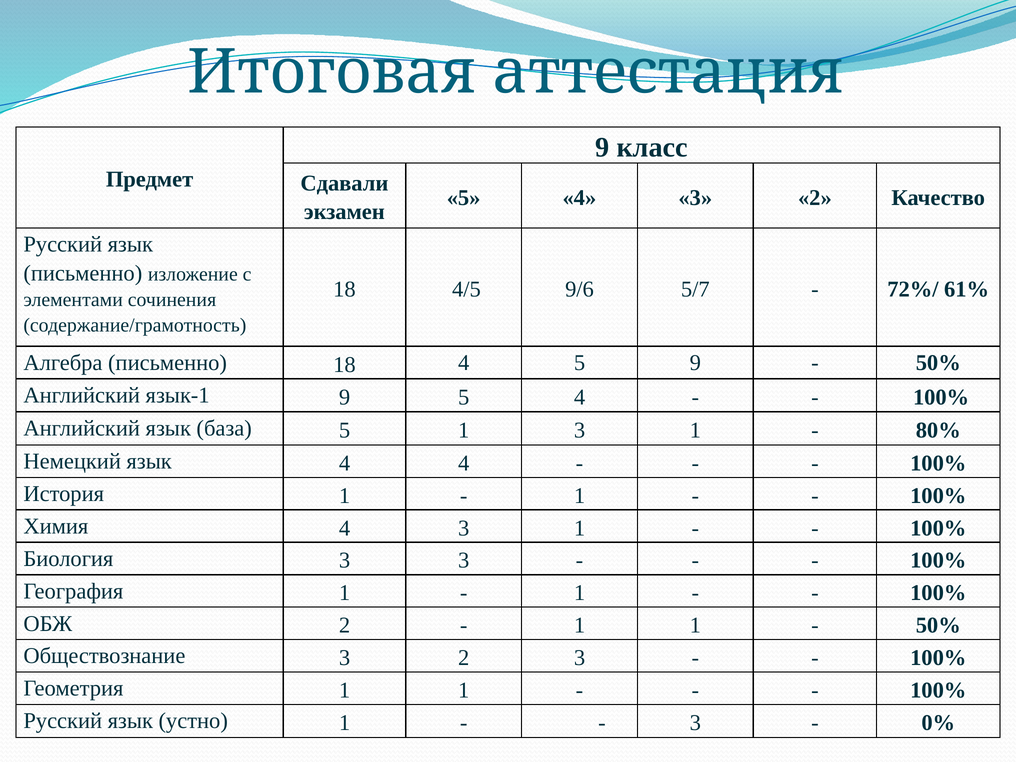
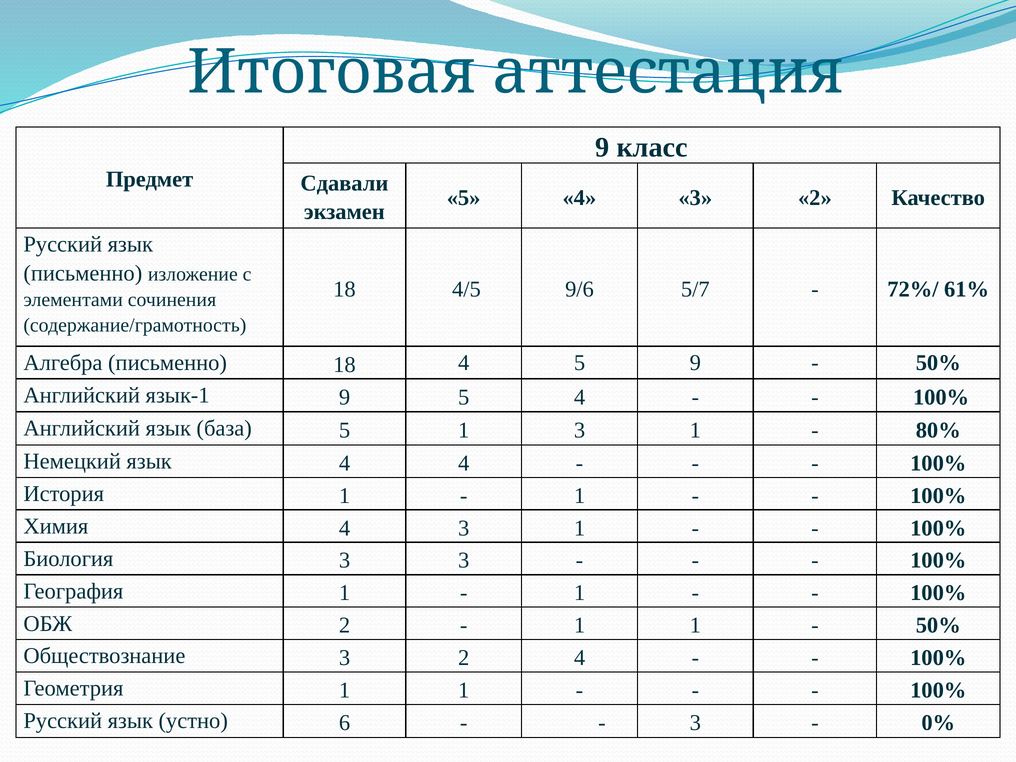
2 3: 3 -> 4 (580, 658)
устно 1: 1 -> 6 (345, 723)
